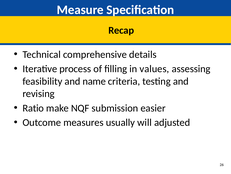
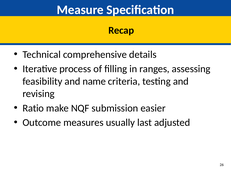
values: values -> ranges (154, 69)
will: will -> last (145, 122)
